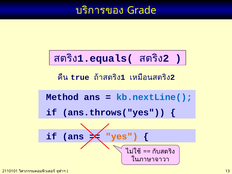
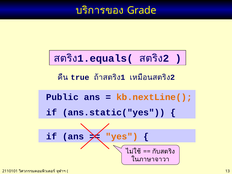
Method: Method -> Public (62, 97)
kb.nextLine( colour: blue -> orange (154, 97)
ans.throws("yes: ans.throws("yes -> ans.static("yes (114, 113)
